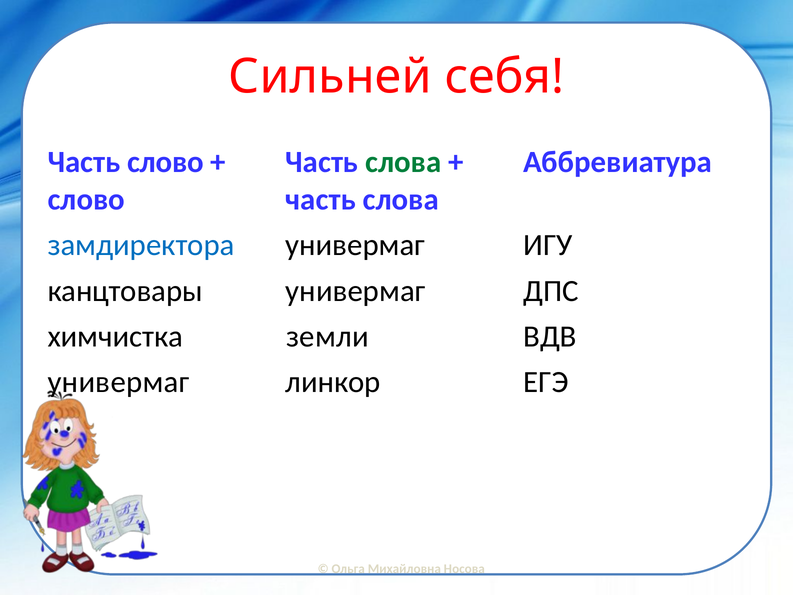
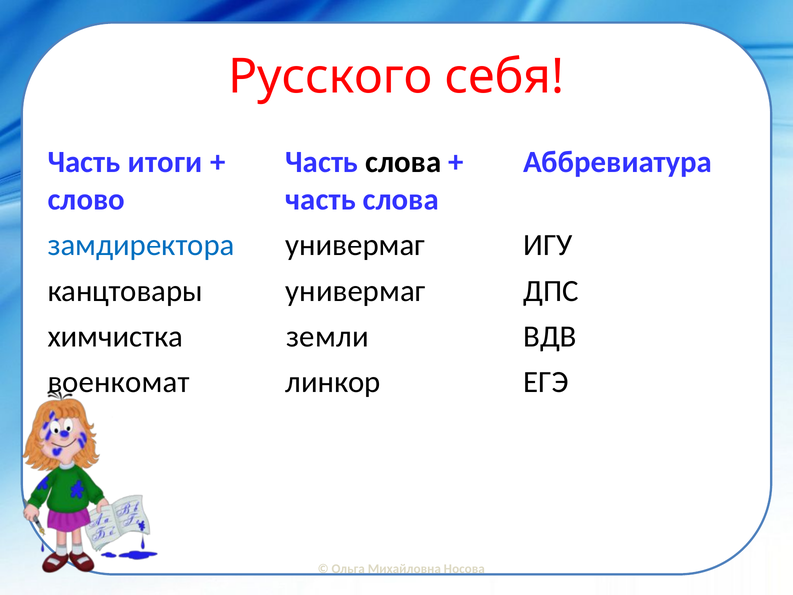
Сильней: Сильней -> Русского (330, 77)
Часть слово: слово -> итоги (165, 162)
слова colour: green -> black (403, 162)
универмаг: универмаг -> военкомат (119, 382)
